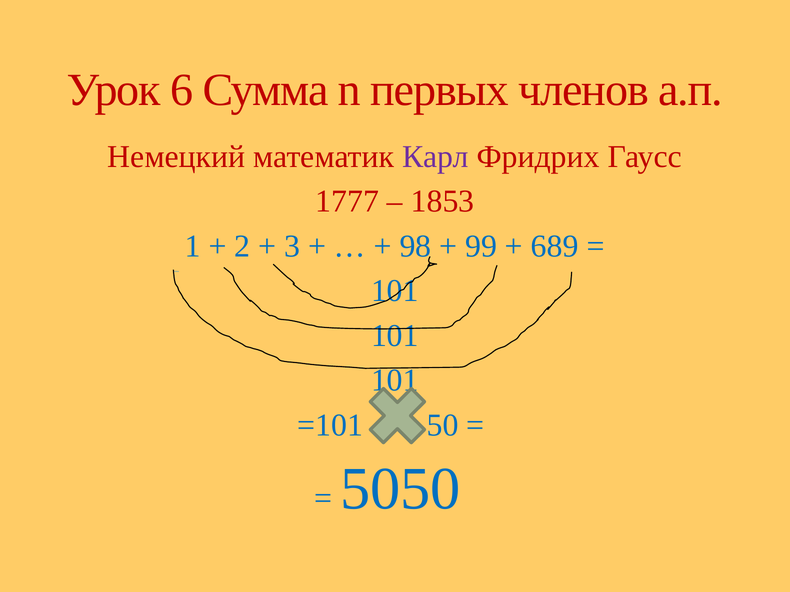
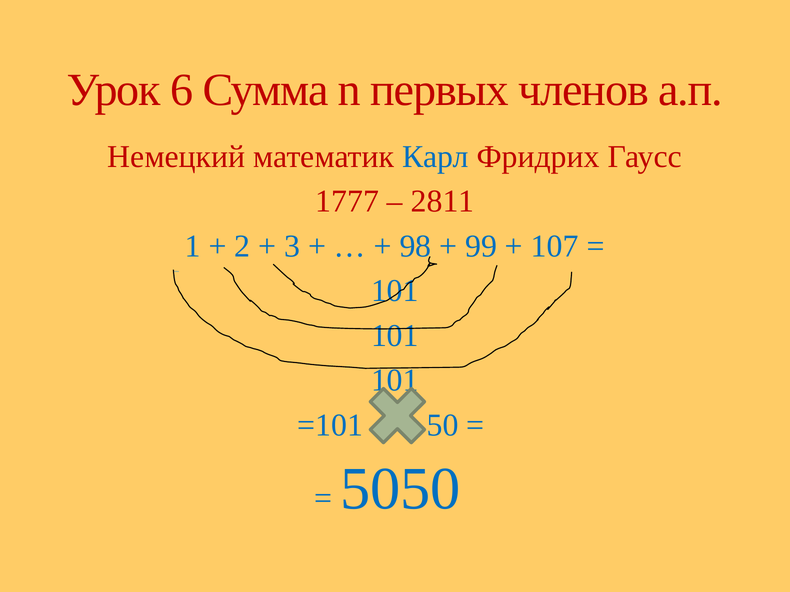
Карл colour: purple -> blue (436, 157)
1853: 1853 -> 2811 (443, 202)
689: 689 -> 107 (555, 246)
